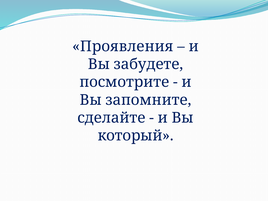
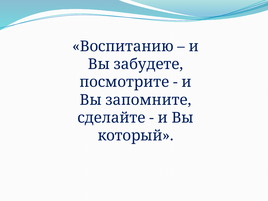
Проявления: Проявления -> Воспитанию (123, 46)
